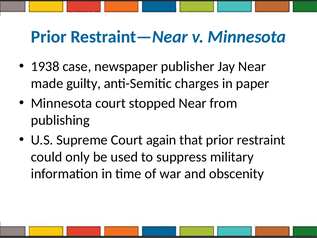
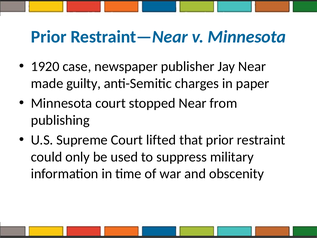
1938: 1938 -> 1920 (45, 67)
again: again -> lifted (161, 140)
